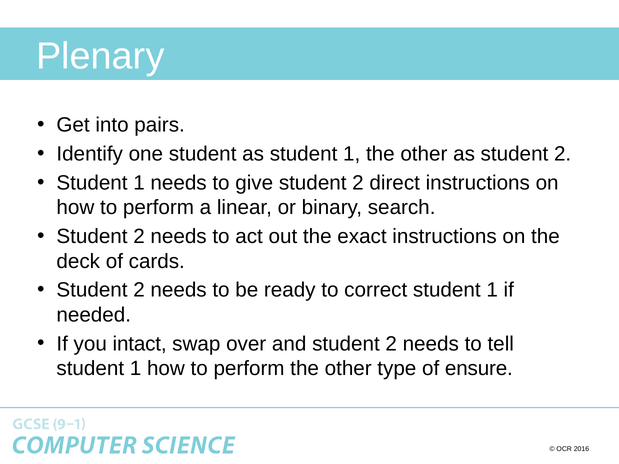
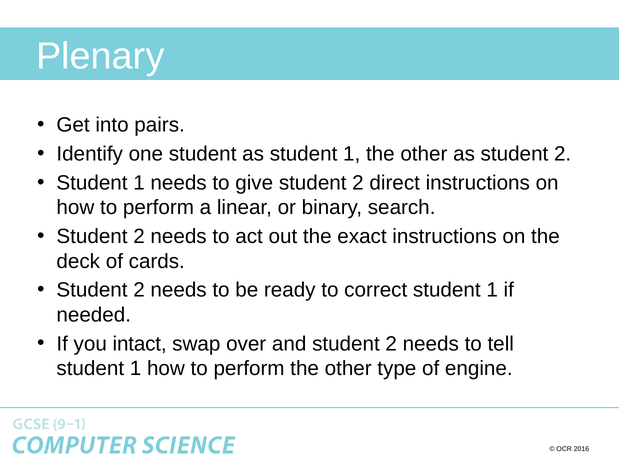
ensure: ensure -> engine (479, 369)
